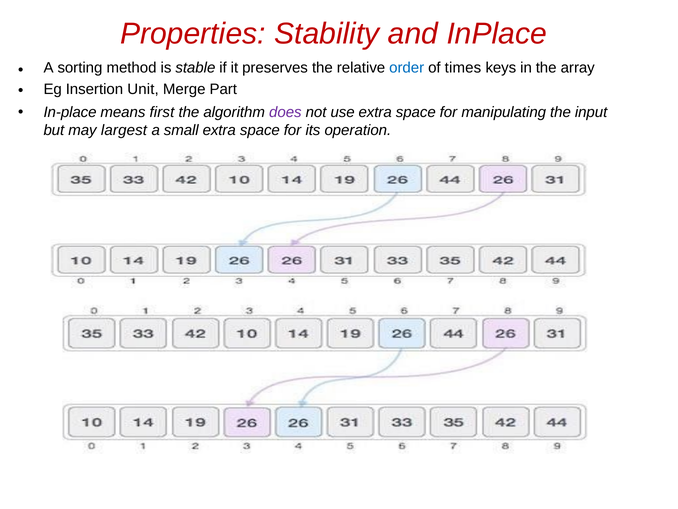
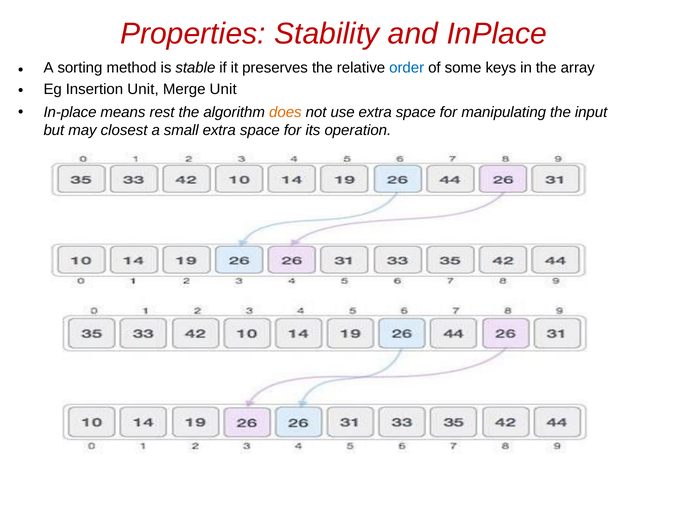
times: times -> some (463, 68)
Merge Part: Part -> Unit (223, 89)
first: first -> rest (162, 112)
does colour: purple -> orange (285, 112)
largest: largest -> closest (124, 130)
